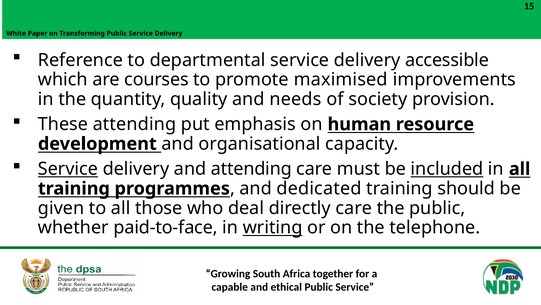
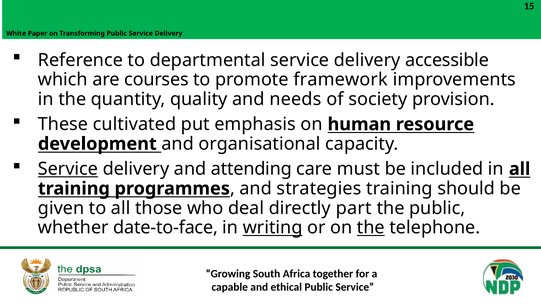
maximised: maximised -> framework (341, 79)
These attending: attending -> cultivated (134, 124)
included underline: present -> none (447, 169)
dedicated: dedicated -> strategies (319, 188)
directly care: care -> part (354, 208)
paid-to-face: paid-to-face -> date-to-face (166, 227)
the underline: none -> present (371, 227)
